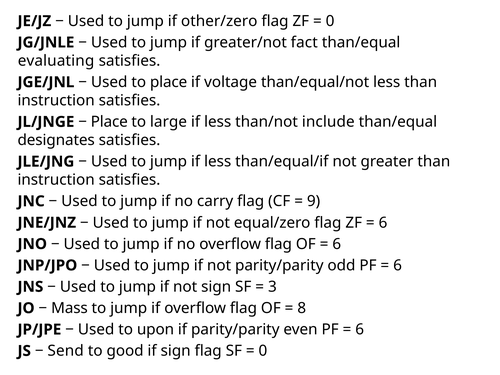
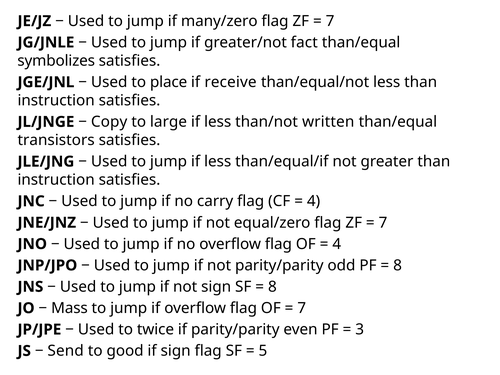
other/zero: other/zero -> many/zero (219, 21)
0: 0 -> 7 (330, 21)
evaluating: evaluating -> symbolizes (56, 61)
voltage: voltage -> receive (230, 82)
Place: Place -> Copy (109, 122)
include: include -> written (328, 122)
designates: designates -> transistors (56, 140)
9: 9 -> 4 (314, 201)
6: 6 -> 7 (383, 223)
6: 6 -> 4 (337, 244)
6: 6 -> 8 (398, 265)
3: 3 -> 8 (272, 287)
8: 8 -> 7 (302, 308)
upon: upon -> twice (155, 330)
6: 6 -> 3 (360, 330)
0: 0 -> 5 (263, 351)
